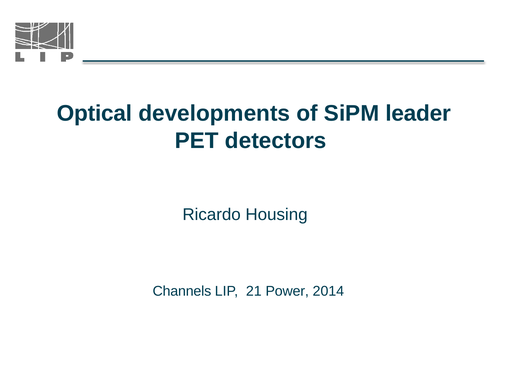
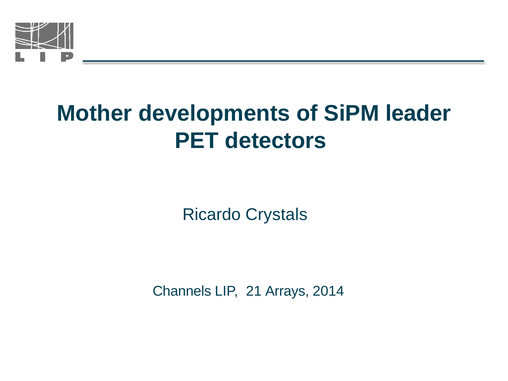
Optical: Optical -> Mother (94, 113)
Housing: Housing -> Crystals (276, 215)
Power: Power -> Arrays (287, 291)
